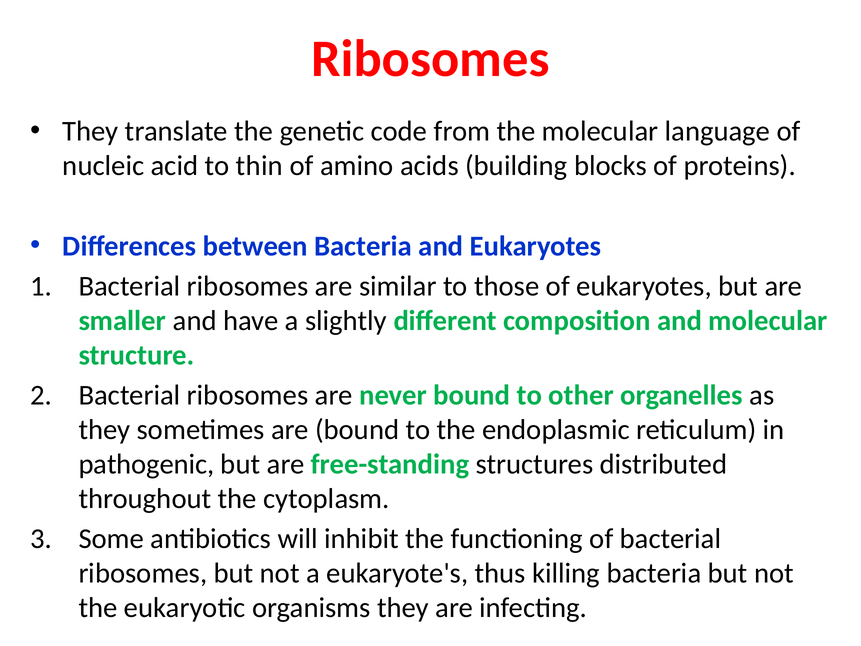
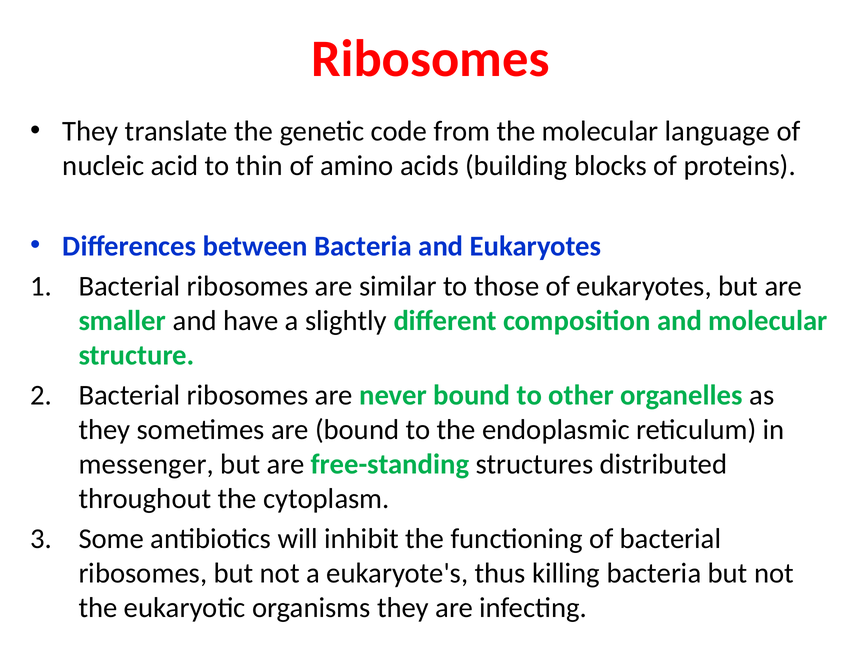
pathogenic: pathogenic -> messenger (146, 464)
